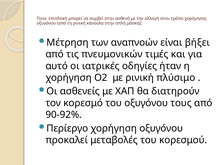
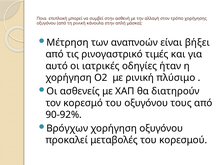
πνευμονικών: πνευμονικών -> ρινογαστρικό (112, 54)
Περίεργο: Περίεργο -> Βρόγχων (67, 128)
